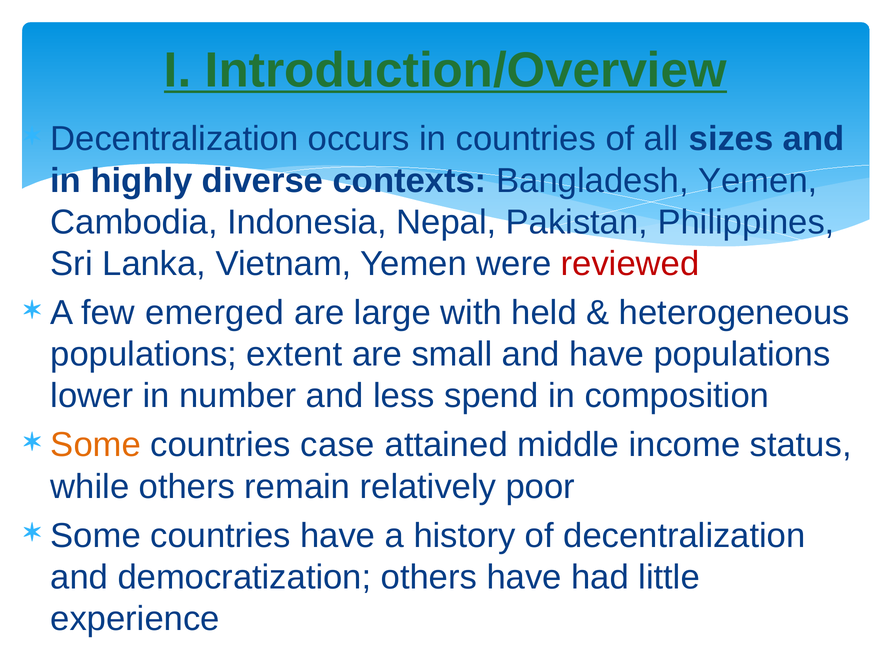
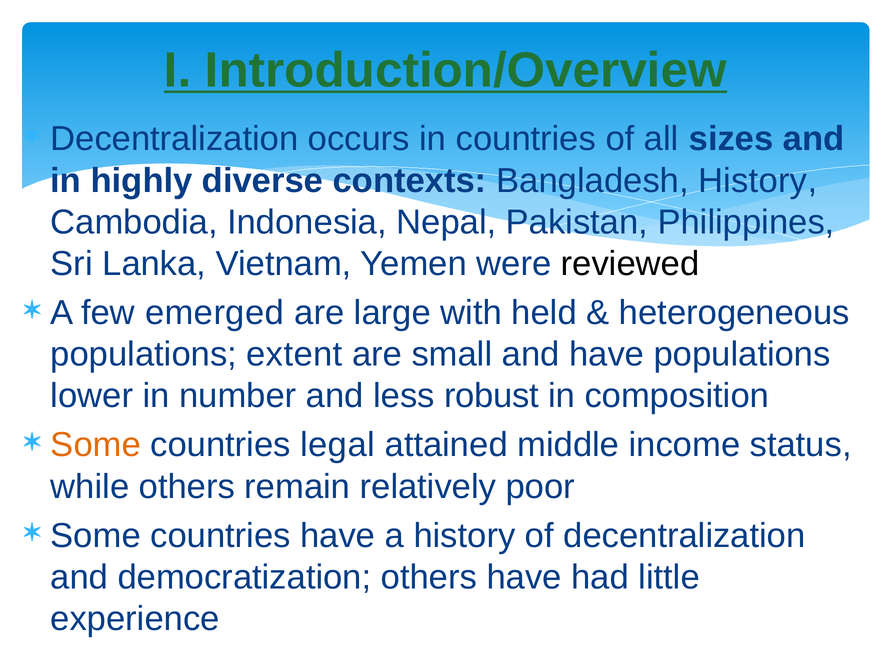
Bangladesh Yemen: Yemen -> History (758, 181)
reviewed colour: red -> black (630, 264)
spend: spend -> robust (491, 396)
case: case -> legal (338, 445)
